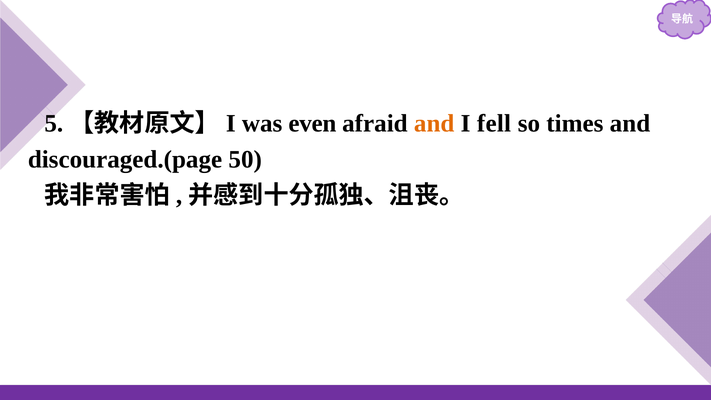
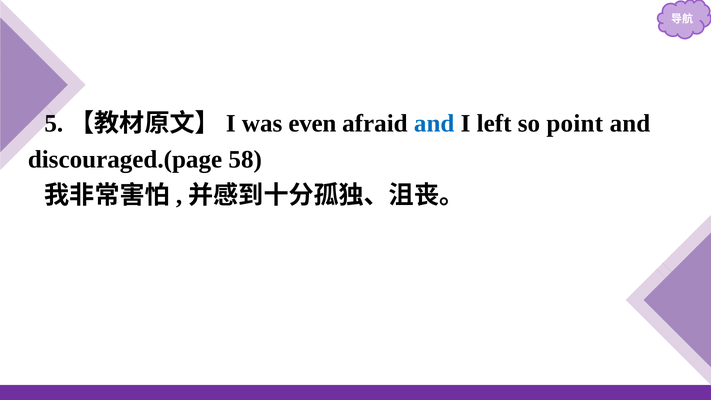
and colour: orange -> blue (434, 123)
fell: fell -> left (494, 123)
times: times -> point (575, 123)
50: 50 -> 58 (245, 159)
